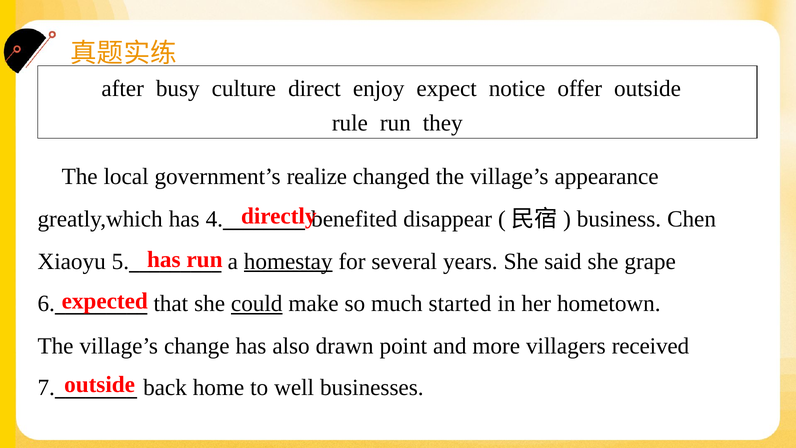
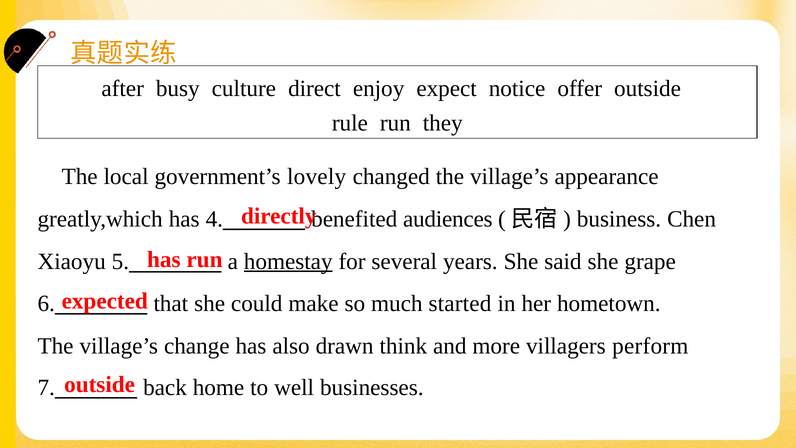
realize: realize -> lovely (317, 177)
disappear: disappear -> audiences (448, 219)
could underline: present -> none (257, 304)
point: point -> think (403, 346)
received: received -> perform (650, 346)
